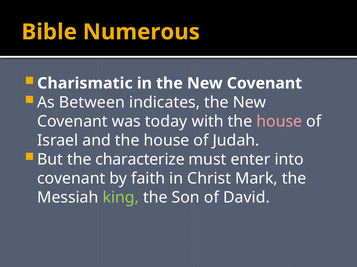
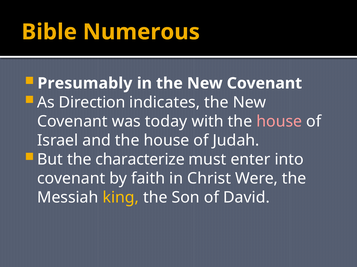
Charismatic: Charismatic -> Presumably (85, 84)
Between: Between -> Direction (92, 103)
Mark: Mark -> Were (257, 179)
king colour: light green -> yellow (121, 198)
